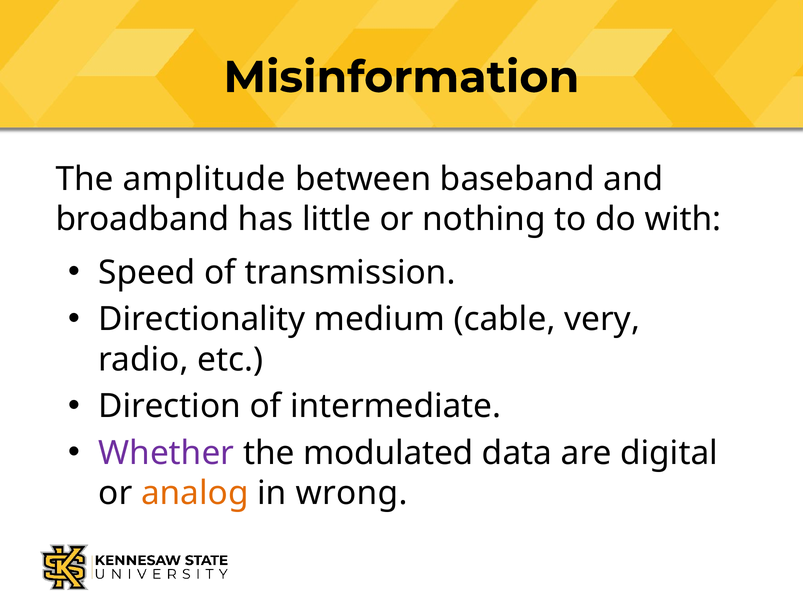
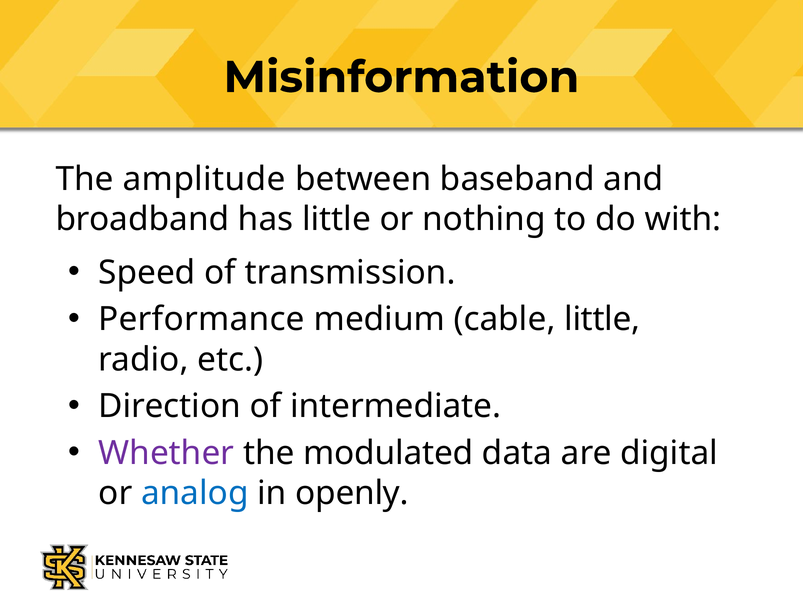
Directionality: Directionality -> Performance (202, 319)
cable very: very -> little (602, 319)
analog colour: orange -> blue (195, 493)
wrong: wrong -> openly (352, 493)
